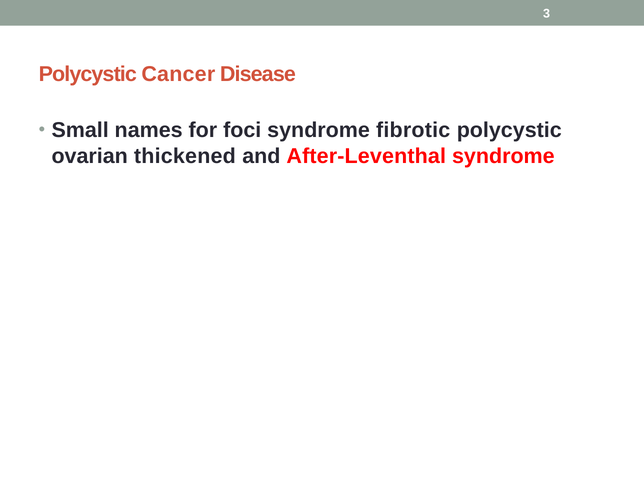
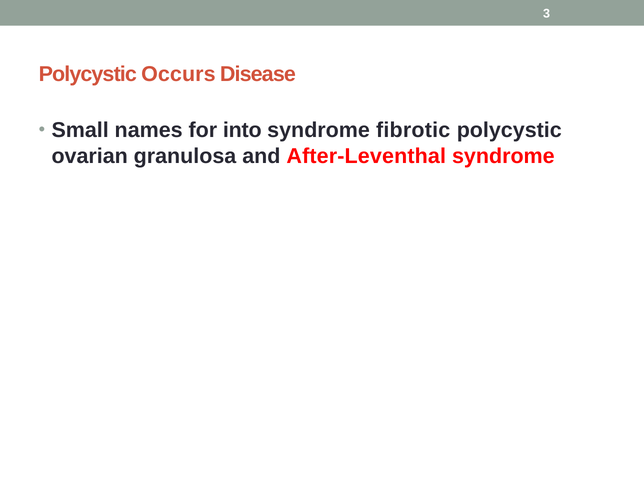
Cancer: Cancer -> Occurs (178, 74)
foci: foci -> into (242, 130)
thickened: thickened -> granulosa (185, 156)
